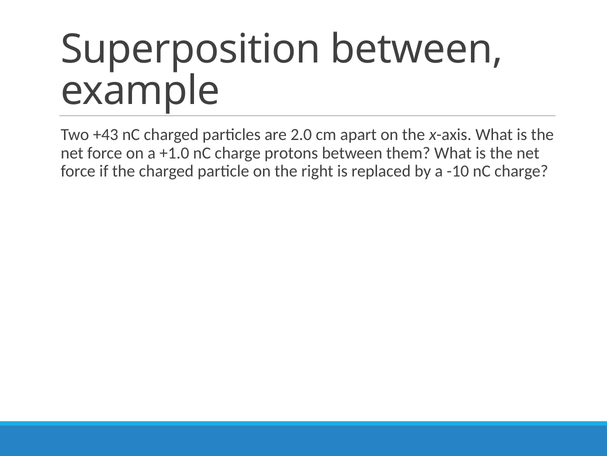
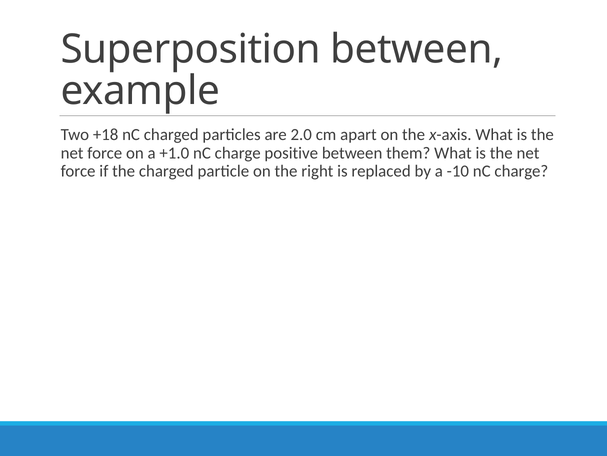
+43: +43 -> +18 (106, 135)
protons: protons -> positive (291, 153)
